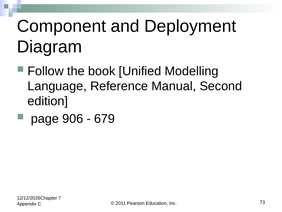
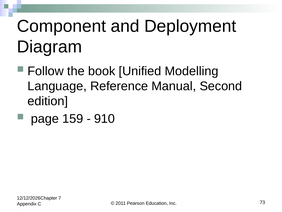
906: 906 -> 159 (73, 119)
679: 679 -> 910 (104, 119)
